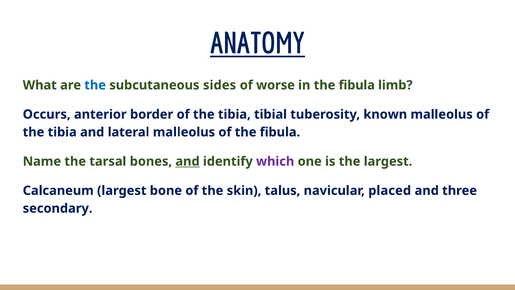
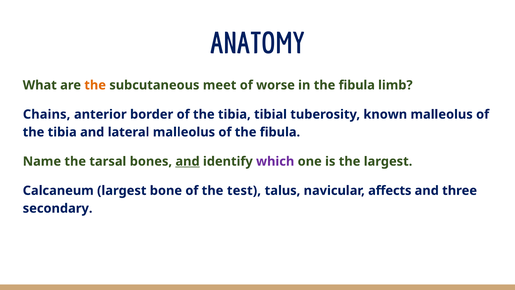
ANATOMY underline: present -> none (258, 44)
the colour: blue -> orange (95, 85)
sides: sides -> meet (220, 85)
Occurs: Occurs -> Chains (47, 114)
skin: skin -> test (244, 190)
placed: placed -> affects (390, 190)
